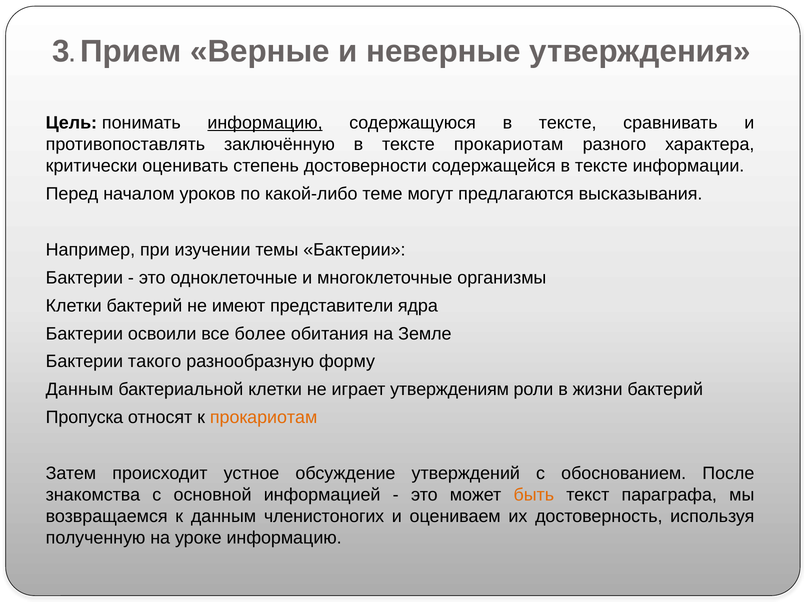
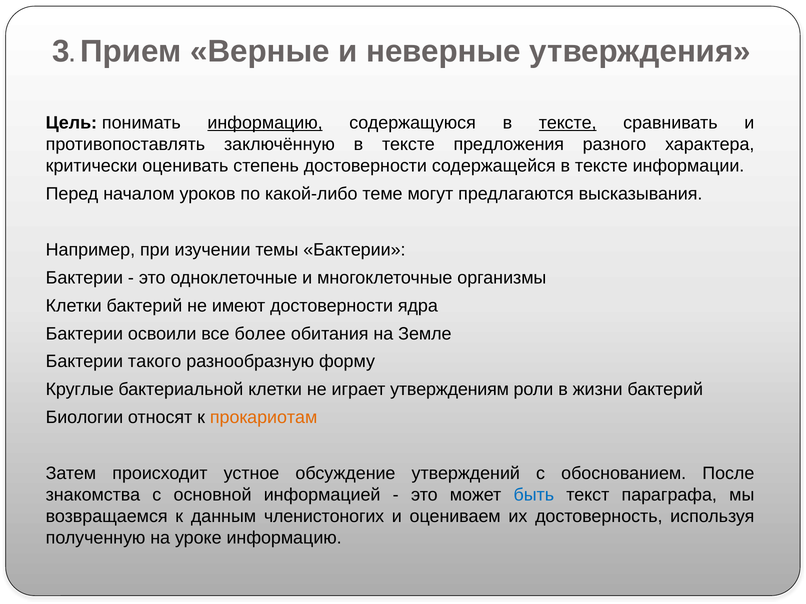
тексте underline: none -> present (568, 123)
тексте прокариотам: прокариотам -> предложения (509, 144)
имеют представители: представители -> достоверности (332, 306)
Данным: Данным -> Круглые (80, 390)
Пропуска: Пропуска -> Биологии (84, 418)
быть colour: orange -> blue (534, 495)
